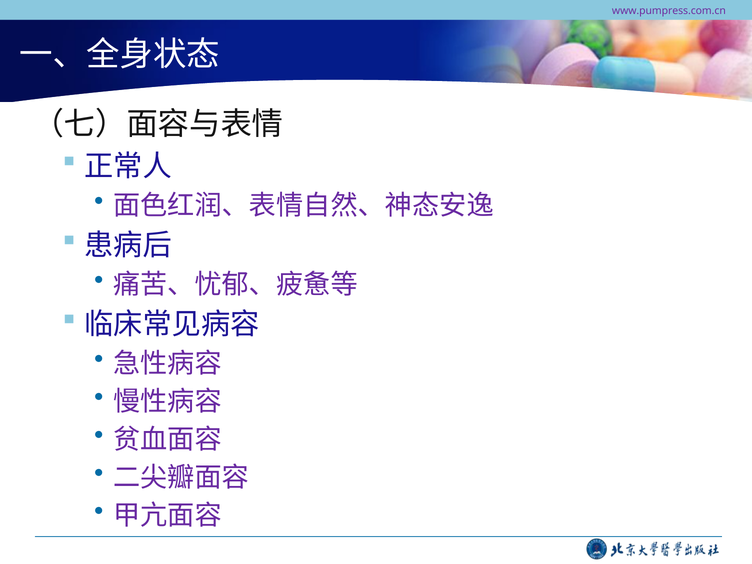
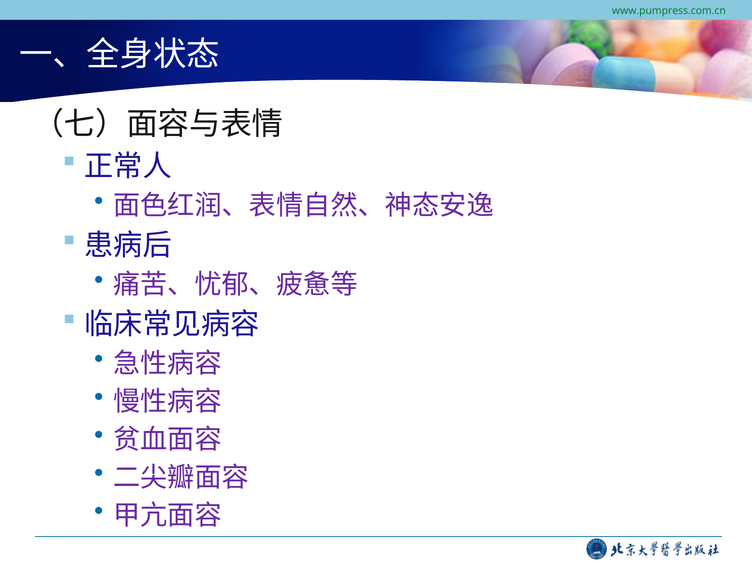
www.pumpress.com.cn colour: purple -> green (669, 11)
